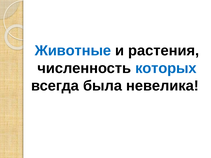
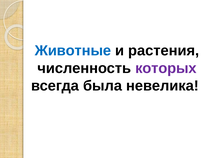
которых colour: blue -> purple (166, 68)
